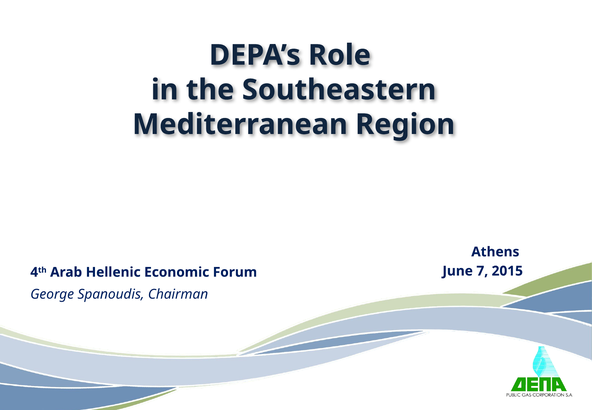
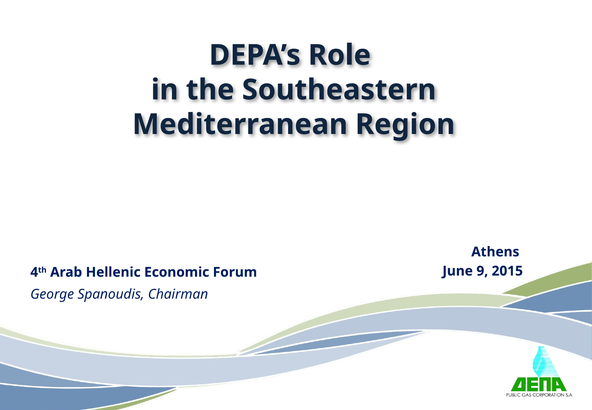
7: 7 -> 9 (482, 271)
